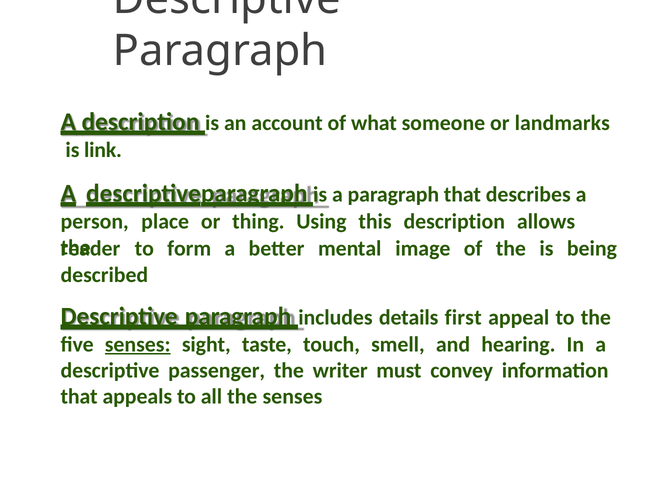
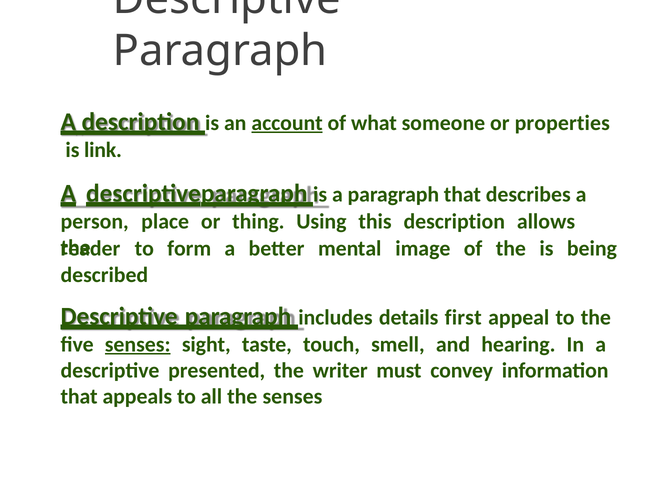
account underline: none -> present (287, 123)
landmarks: landmarks -> properties (562, 123)
passenger: passenger -> presented (217, 371)
